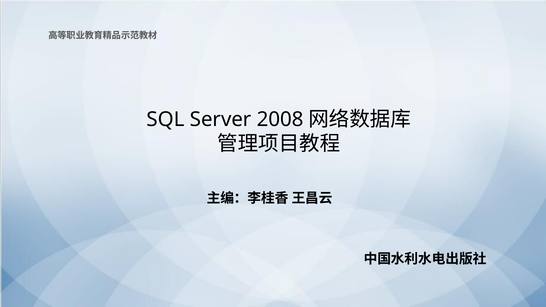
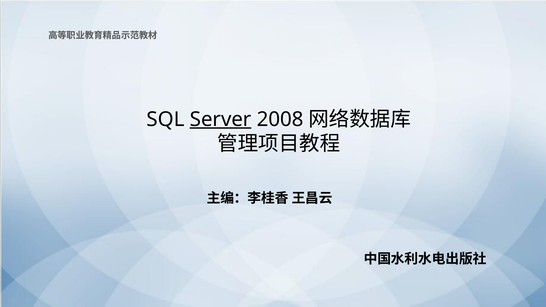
Server underline: none -> present (221, 119)
